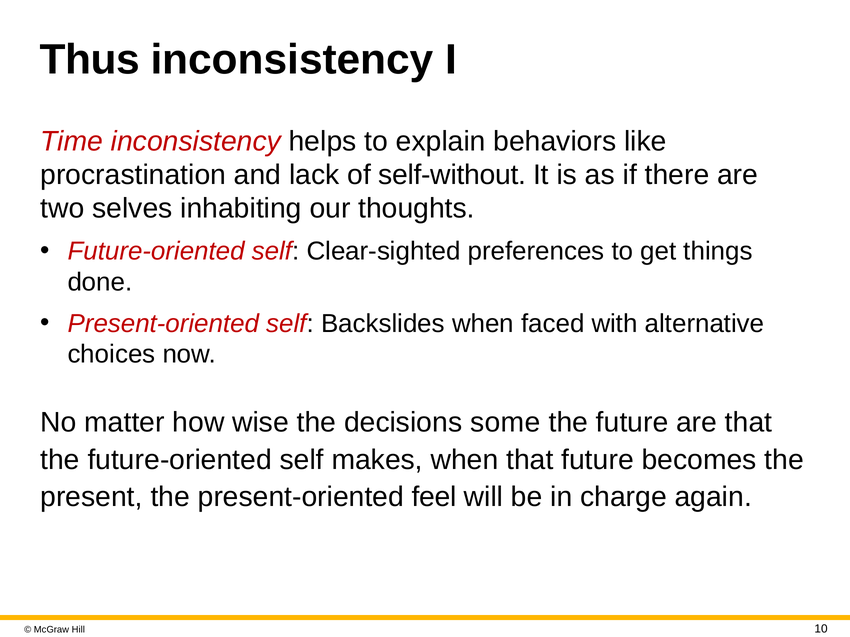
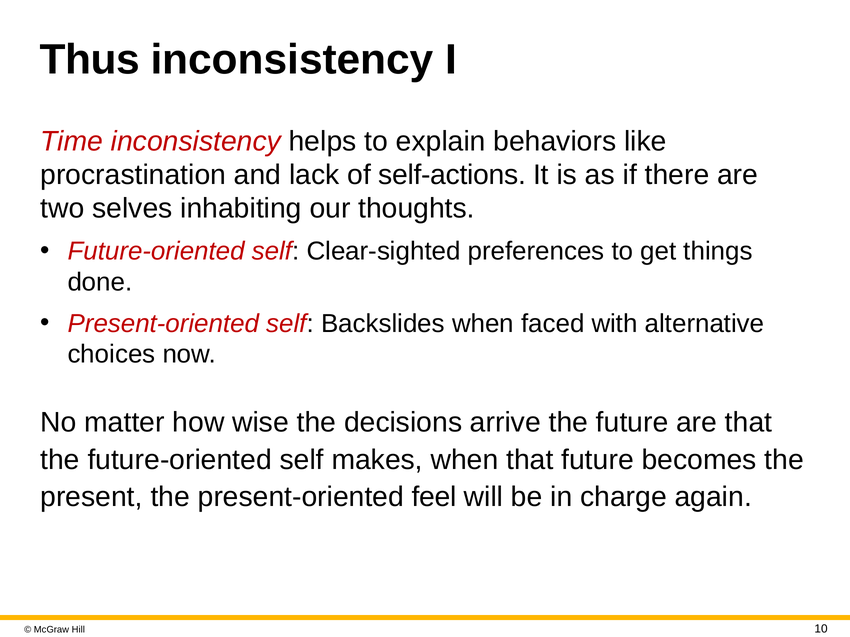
self-without: self-without -> self-actions (452, 175)
some: some -> arrive (505, 423)
